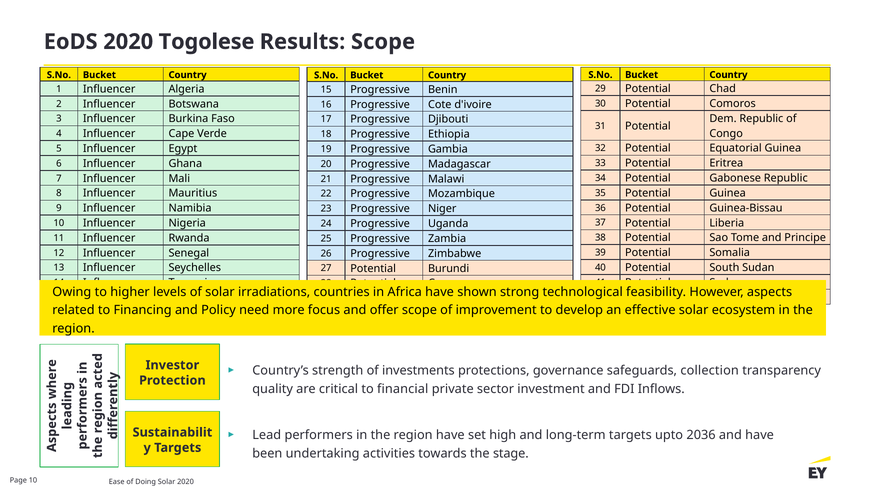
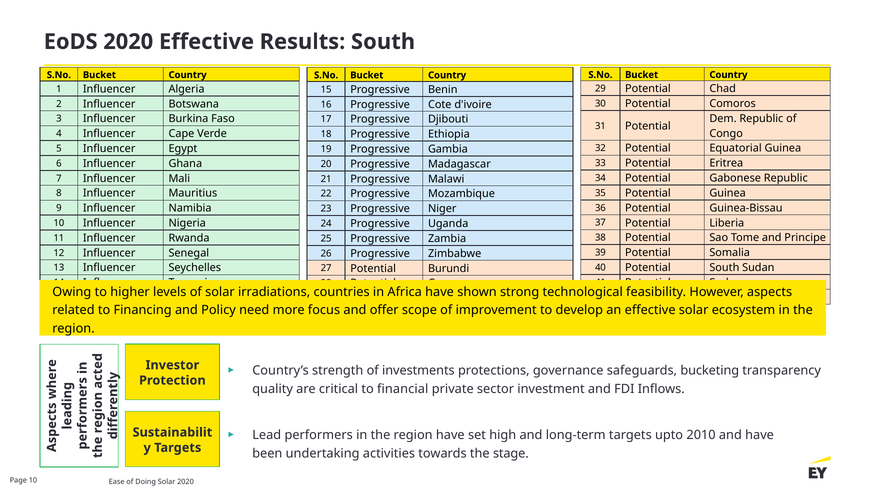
2020 Togolese: Togolese -> Effective (206, 42)
Results Scope: Scope -> South (383, 42)
collection: collection -> bucketing (710, 370)
2036: 2036 -> 2010 (701, 435)
